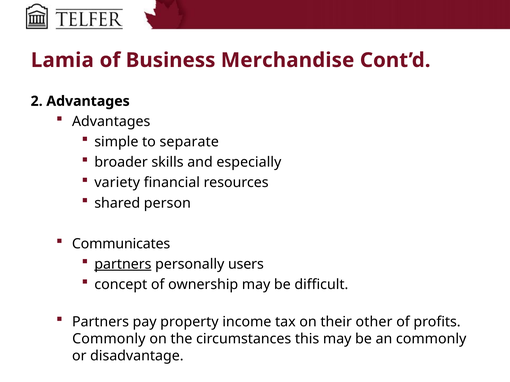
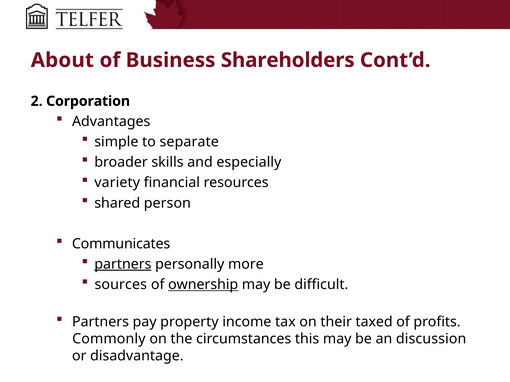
Lamia: Lamia -> About (62, 60)
Merchandise: Merchandise -> Shareholders (288, 60)
2 Advantages: Advantages -> Corporation (88, 101)
users: users -> more (246, 264)
concept: concept -> sources (121, 285)
ownership underline: none -> present (203, 285)
other: other -> taxed (374, 322)
an commonly: commonly -> discussion (431, 339)
